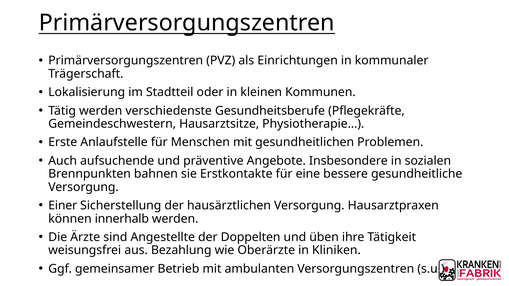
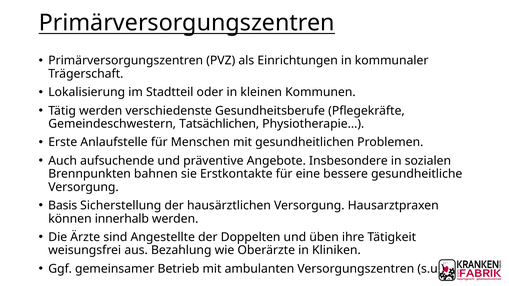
Hausarztsitze: Hausarztsitze -> Tatsächlichen (219, 124)
Einer: Einer -> Basis (63, 206)
